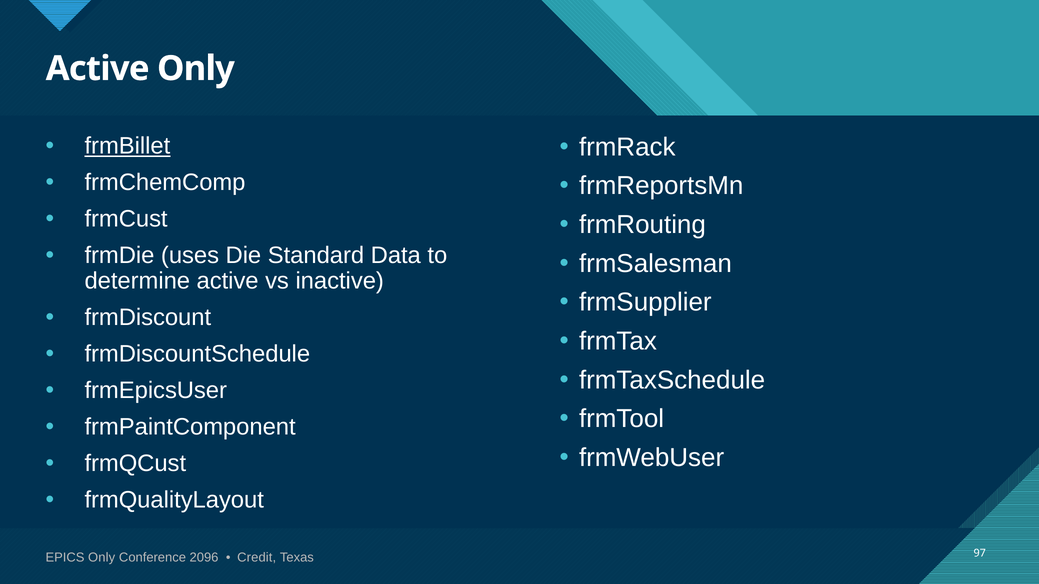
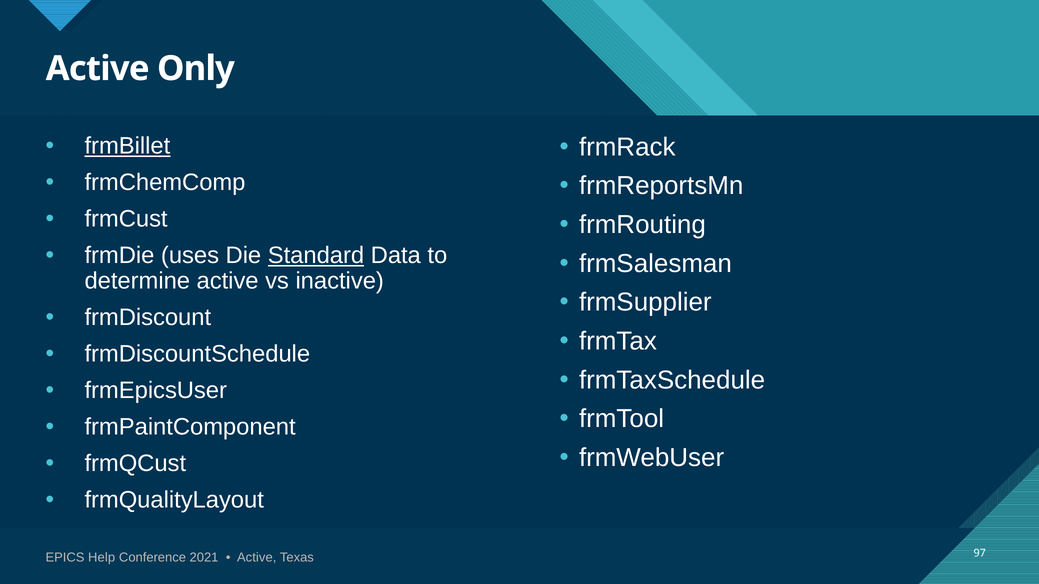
Standard underline: none -> present (316, 256)
EPICS Only: Only -> Help (102, 558)
2096: 2096 -> 2021 (204, 558)
Credit: Credit -> Active (257, 558)
